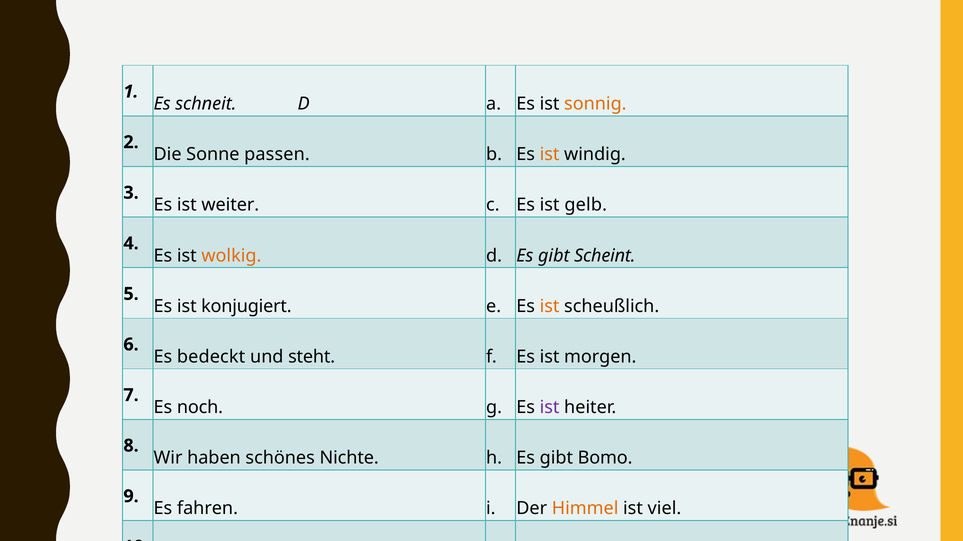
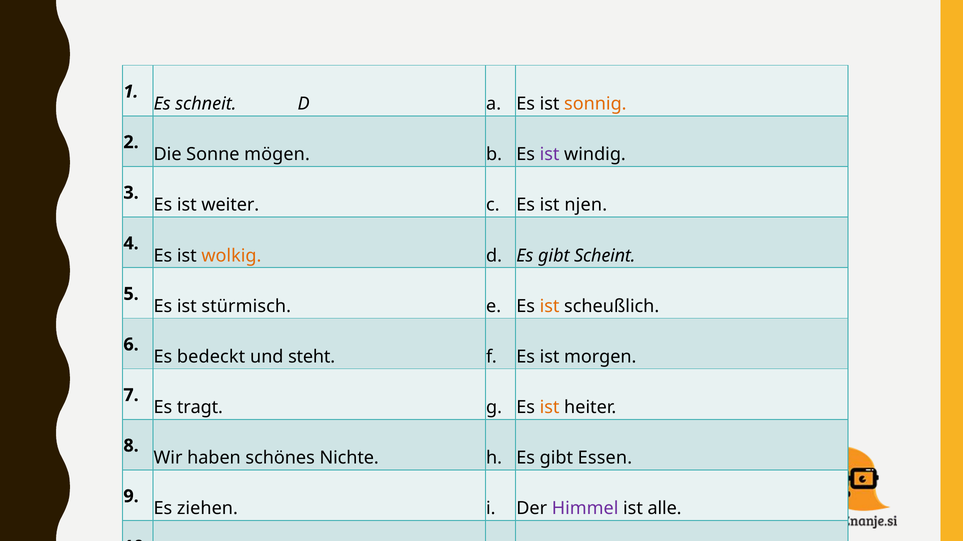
passen: passen -> mögen (277, 155)
ist colour: orange -> purple (550, 155)
gelb: gelb -> njen (586, 205)
konjugiert: konjugiert -> stürmisch (246, 307)
noch: noch -> tragt (200, 408)
ist colour: purple -> orange (550, 408)
Bomo: Bomo -> Essen (605, 458)
fahren: fahren -> ziehen (207, 509)
Himmel colour: orange -> purple (585, 509)
viel: viel -> alle (665, 509)
